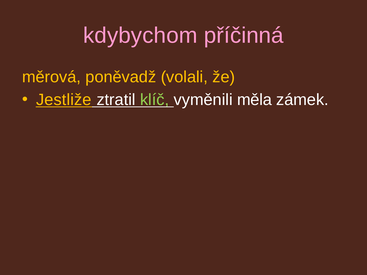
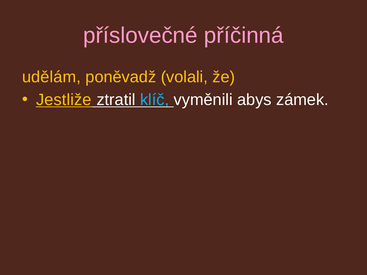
kdybychom: kdybychom -> příslovečné (140, 36)
měrová: měrová -> udělám (51, 77)
klíč colour: light green -> light blue (155, 100)
měla: měla -> abys (254, 100)
